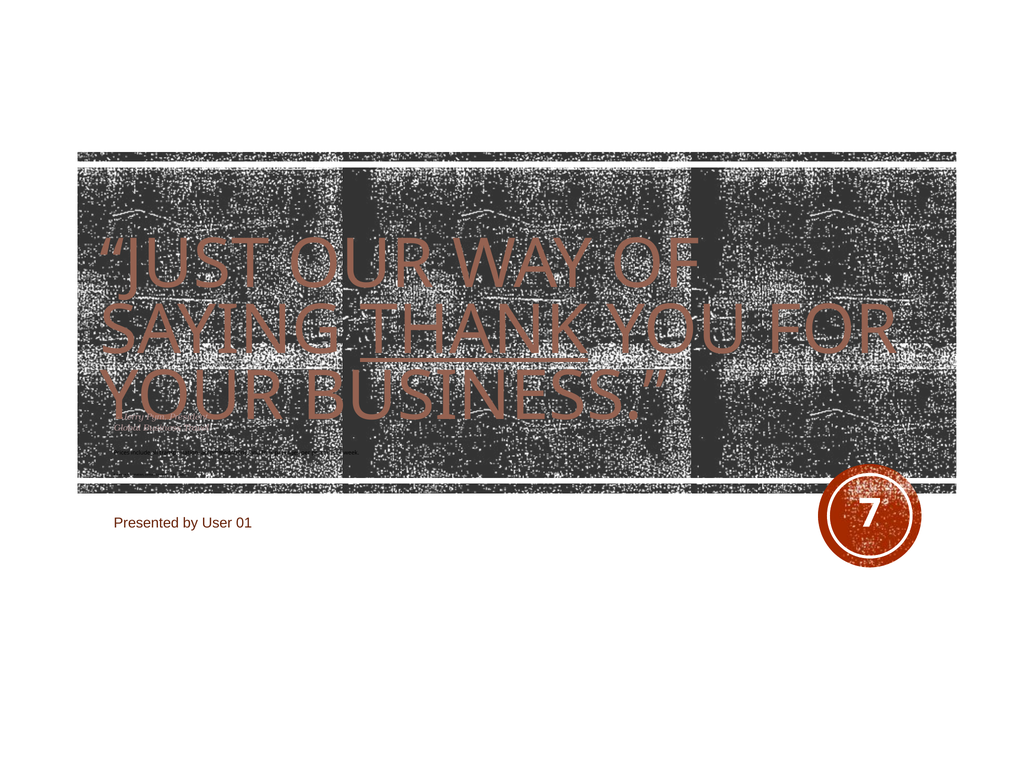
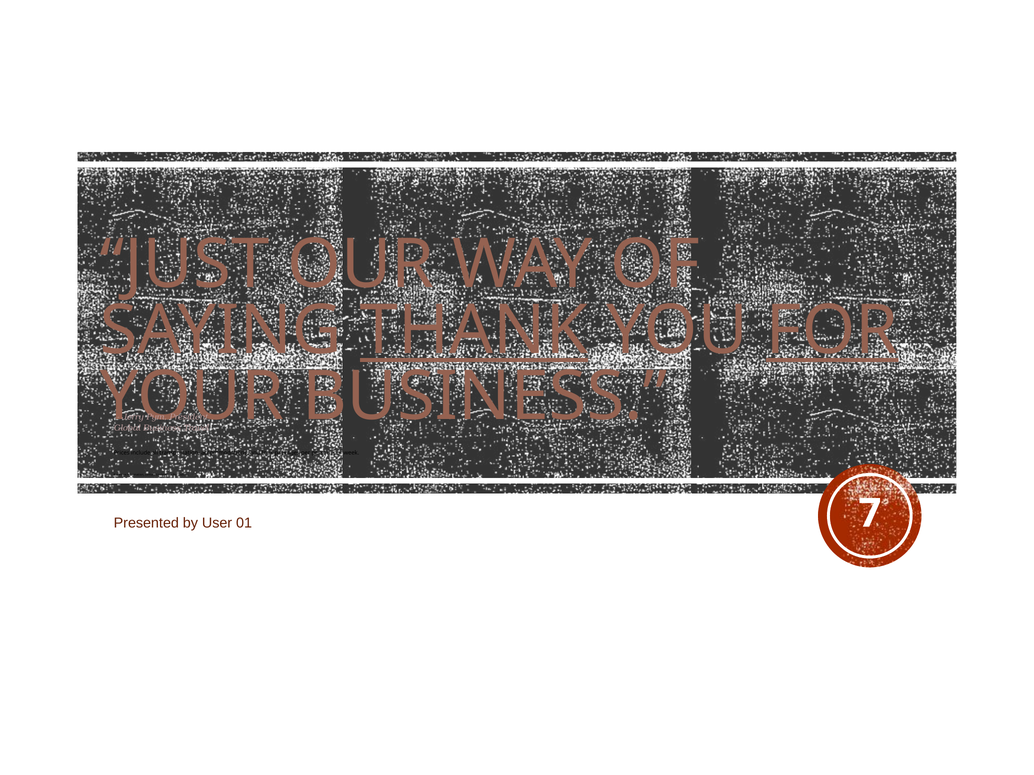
FOR underline: none -> present (832, 331)
